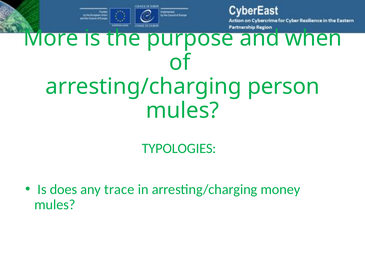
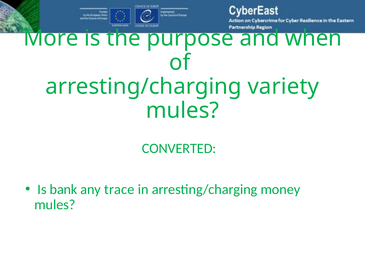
person: person -> variety (283, 86)
TYPOLOGIES: TYPOLOGIES -> CONVERTED (179, 148)
does: does -> bank (64, 189)
